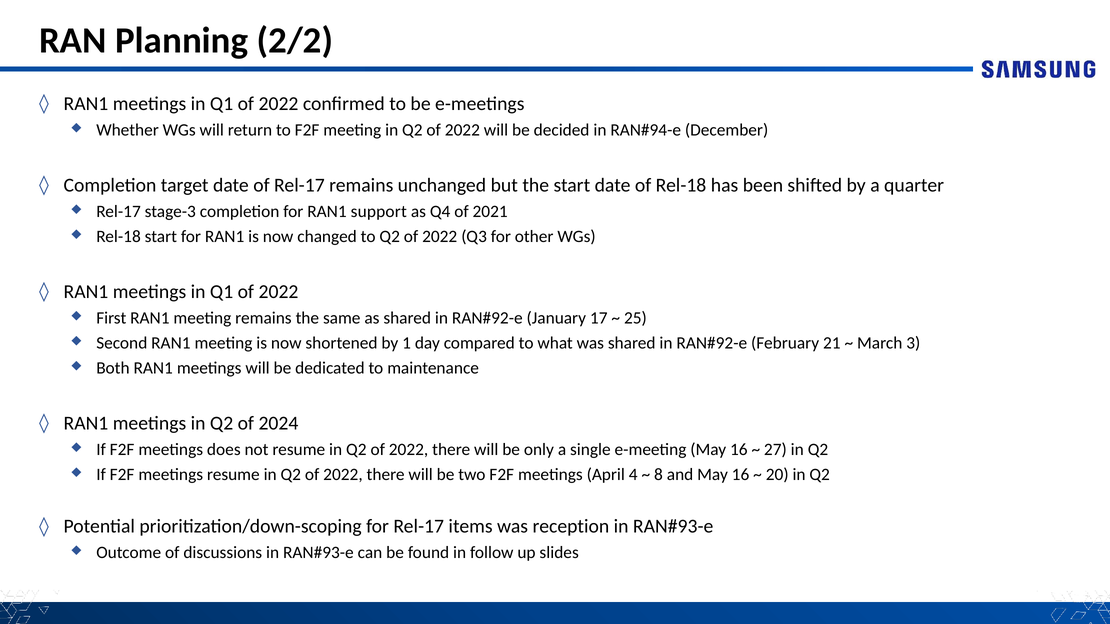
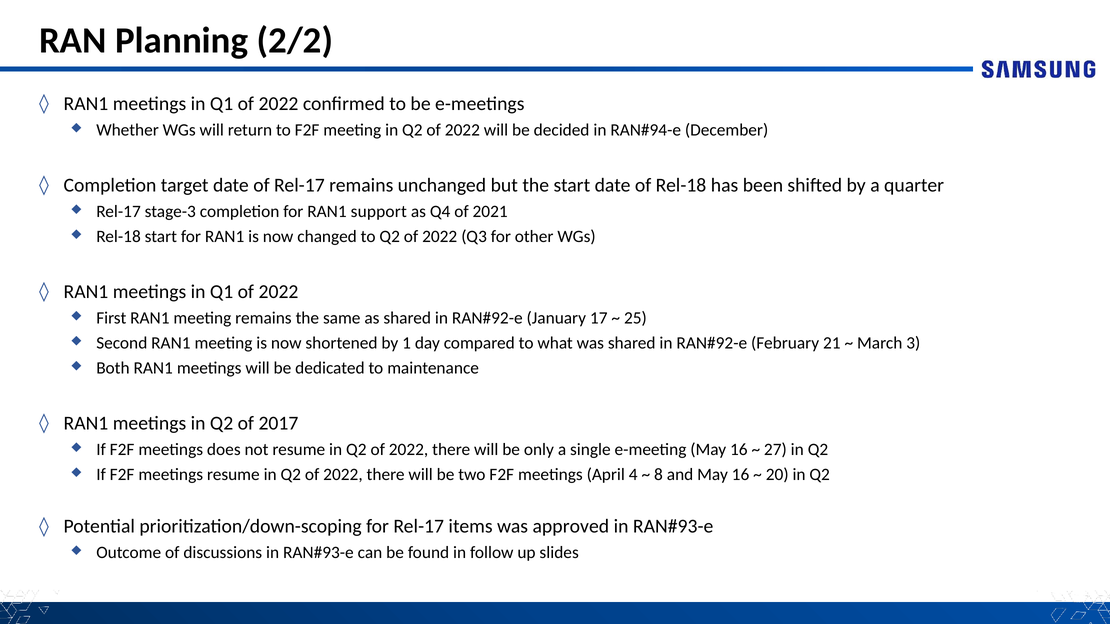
2024: 2024 -> 2017 (278, 423)
reception: reception -> approved (571, 527)
